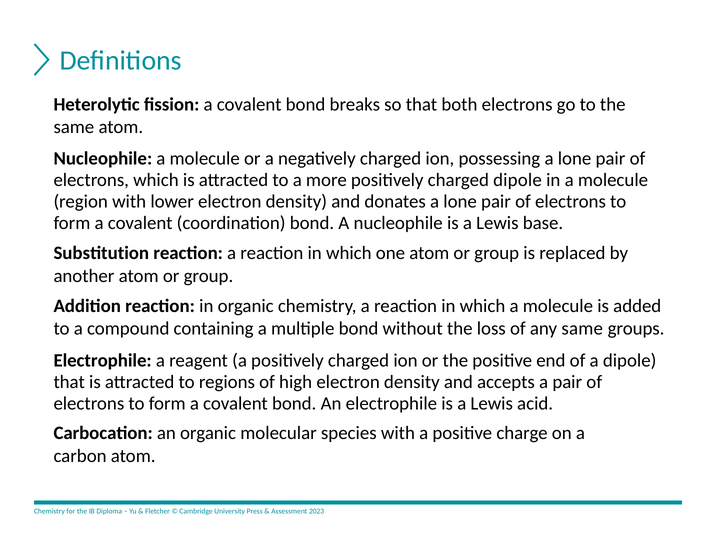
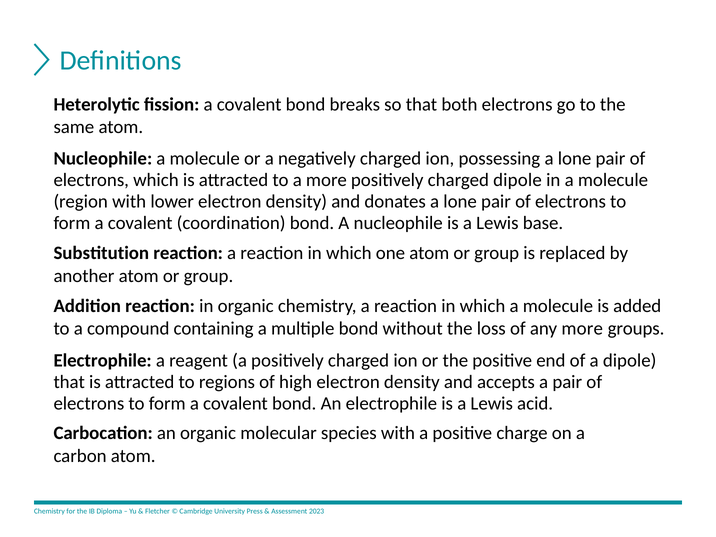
any same: same -> more (582, 329)
